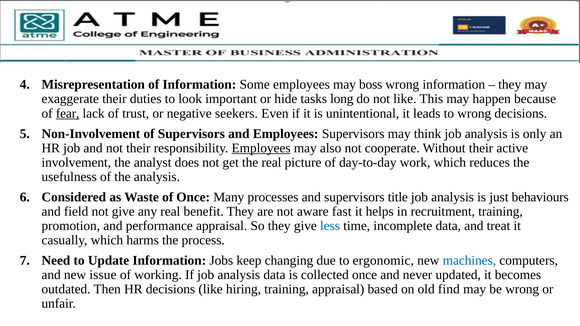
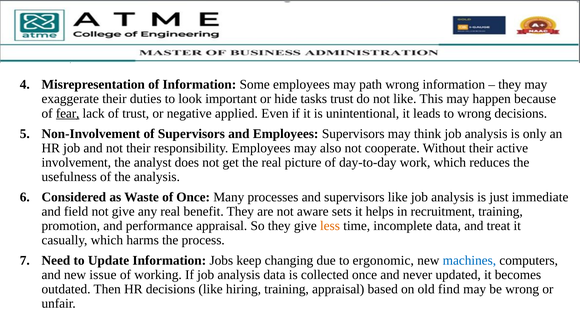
boss: boss -> path (371, 85)
tasks long: long -> trust (342, 99)
seekers: seekers -> applied (236, 113)
Employees underline: present -> none (261, 148)
supervisors title: title -> like (398, 197)
behaviours: behaviours -> immediate (540, 197)
fast: fast -> sets (342, 212)
less colour: blue -> orange (330, 226)
